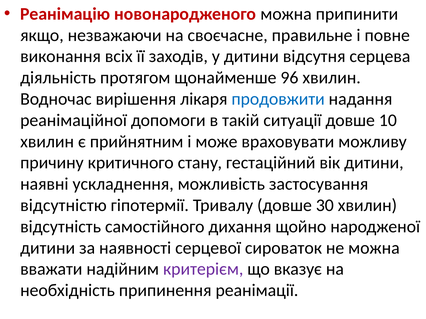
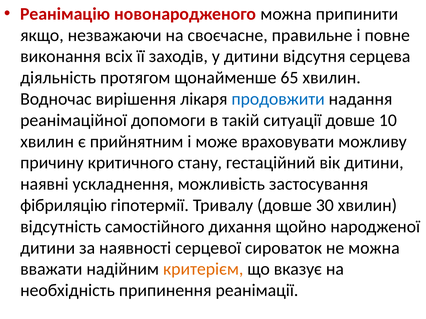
96: 96 -> 65 (289, 78)
відсутністю: відсутністю -> фібриляцію (64, 206)
критерієм colour: purple -> orange (203, 270)
